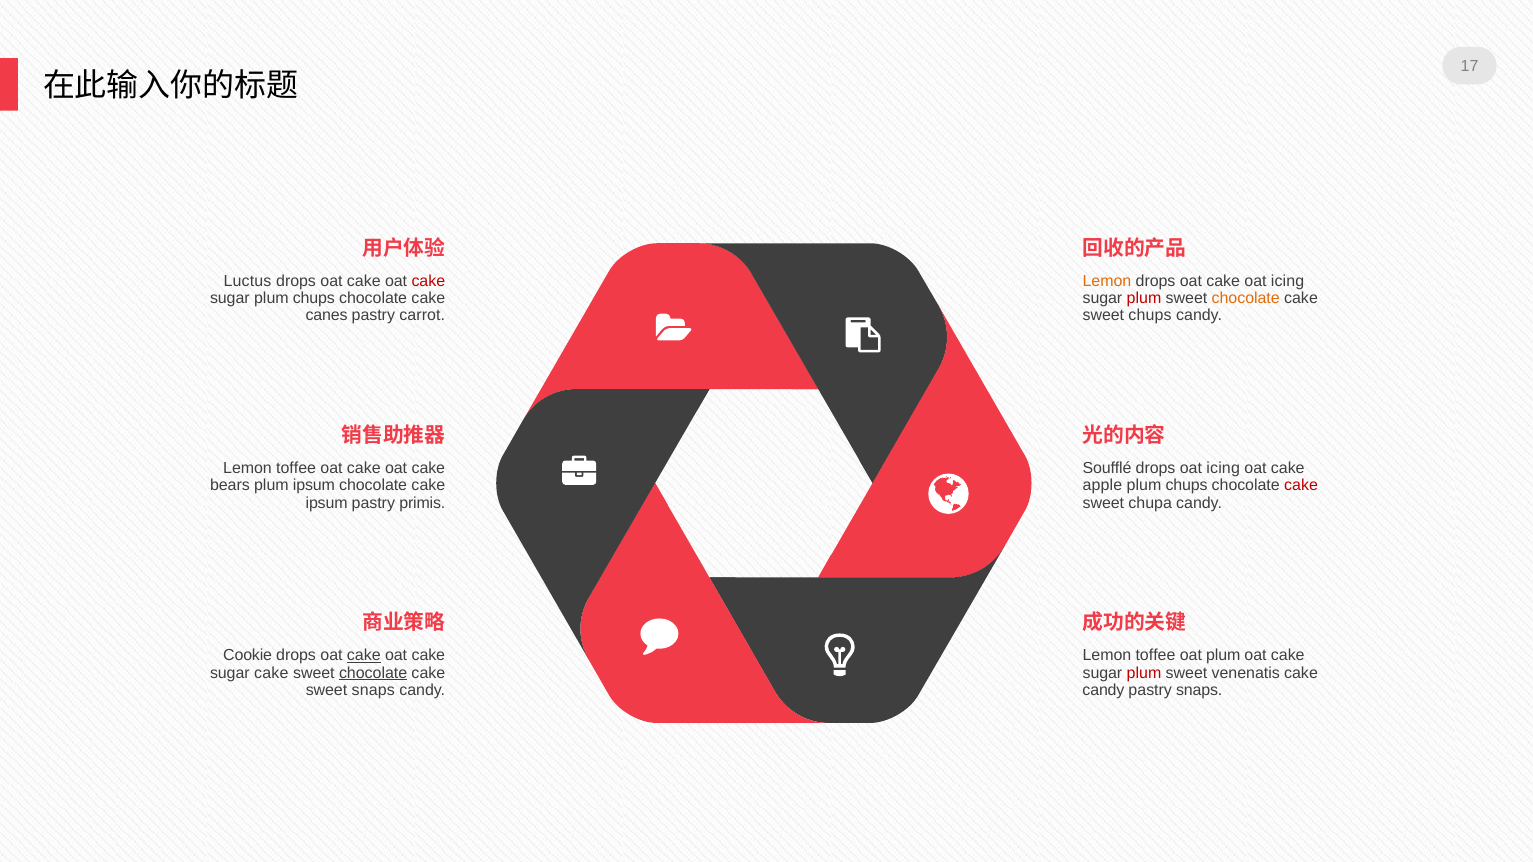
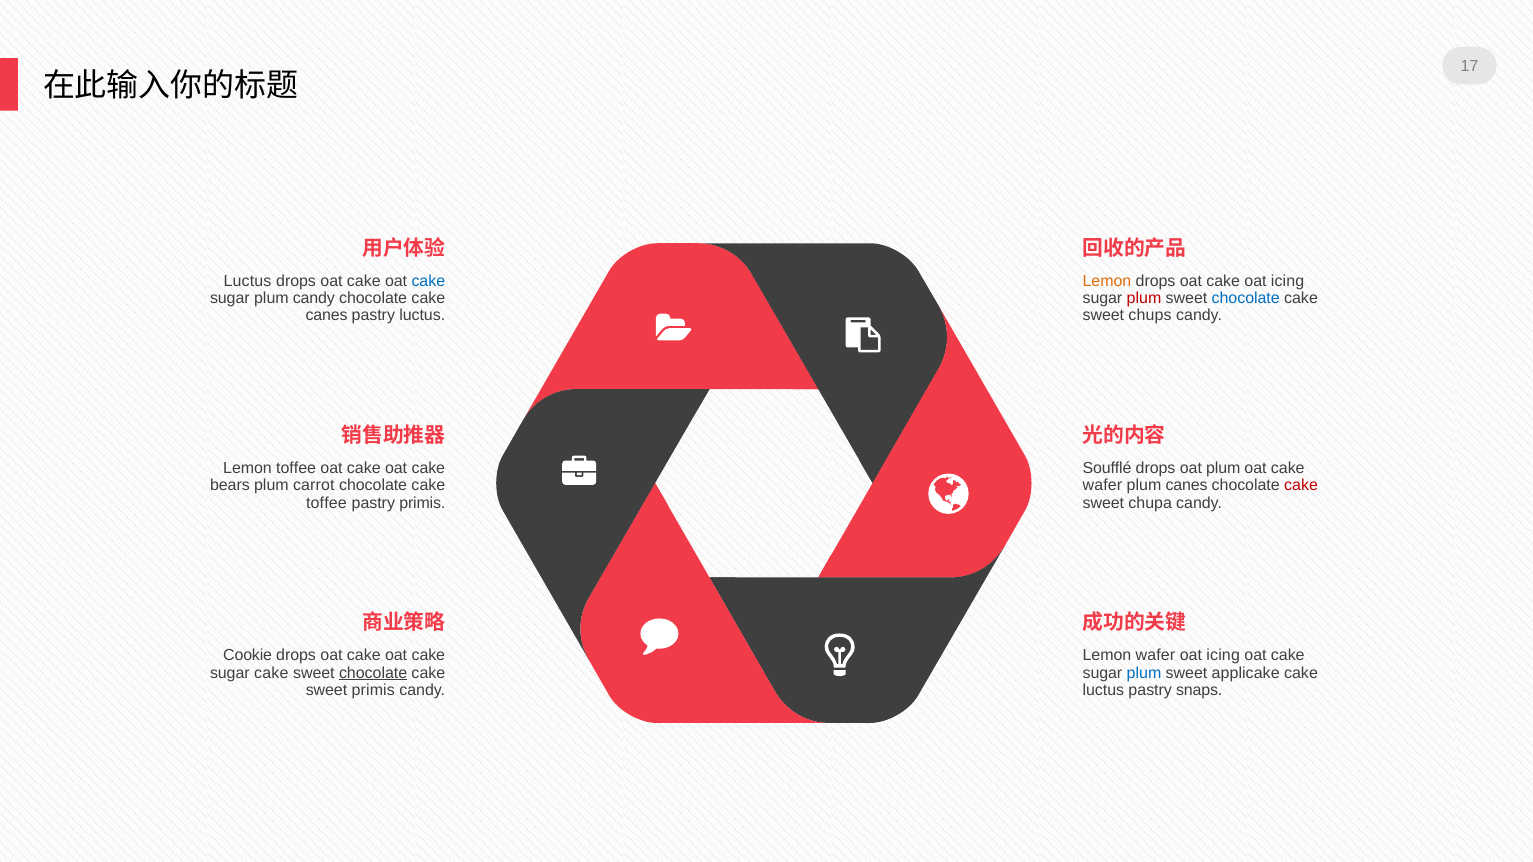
cake colour: red -> blue (428, 281)
sugar plum chups: chups -> candy (314, 298)
chocolate colour: orange -> blue (1246, 298)
pastry carrot: carrot -> luctus (422, 316)
drops oat icing: icing -> plum (1223, 468)
plum ipsum: ipsum -> carrot (314, 486)
apple: apple -> wafer (1102, 486)
chups: chups -> canes (1187, 486)
ipsum: ipsum -> toffee (326, 503)
cake underline: present -> none (364, 656)
toffee: toffee -> wafer (1155, 656)
plum: plum -> icing (1223, 656)
plum colour: red -> blue (1144, 673)
venenatis: venenatis -> applicake (1246, 673)
sweet snaps: snaps -> primis (373, 690)
candy: candy -> luctus (1103, 690)
